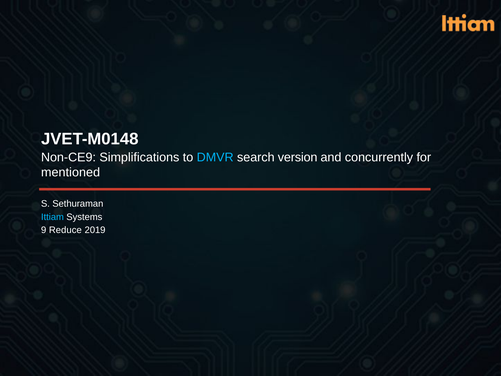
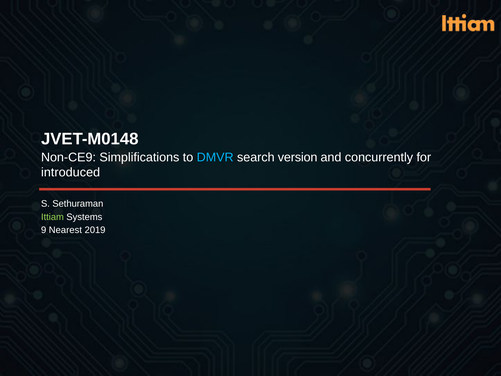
mentioned: mentioned -> introduced (71, 172)
Ittiam colour: light blue -> light green (52, 217)
Reduce: Reduce -> Nearest (65, 230)
